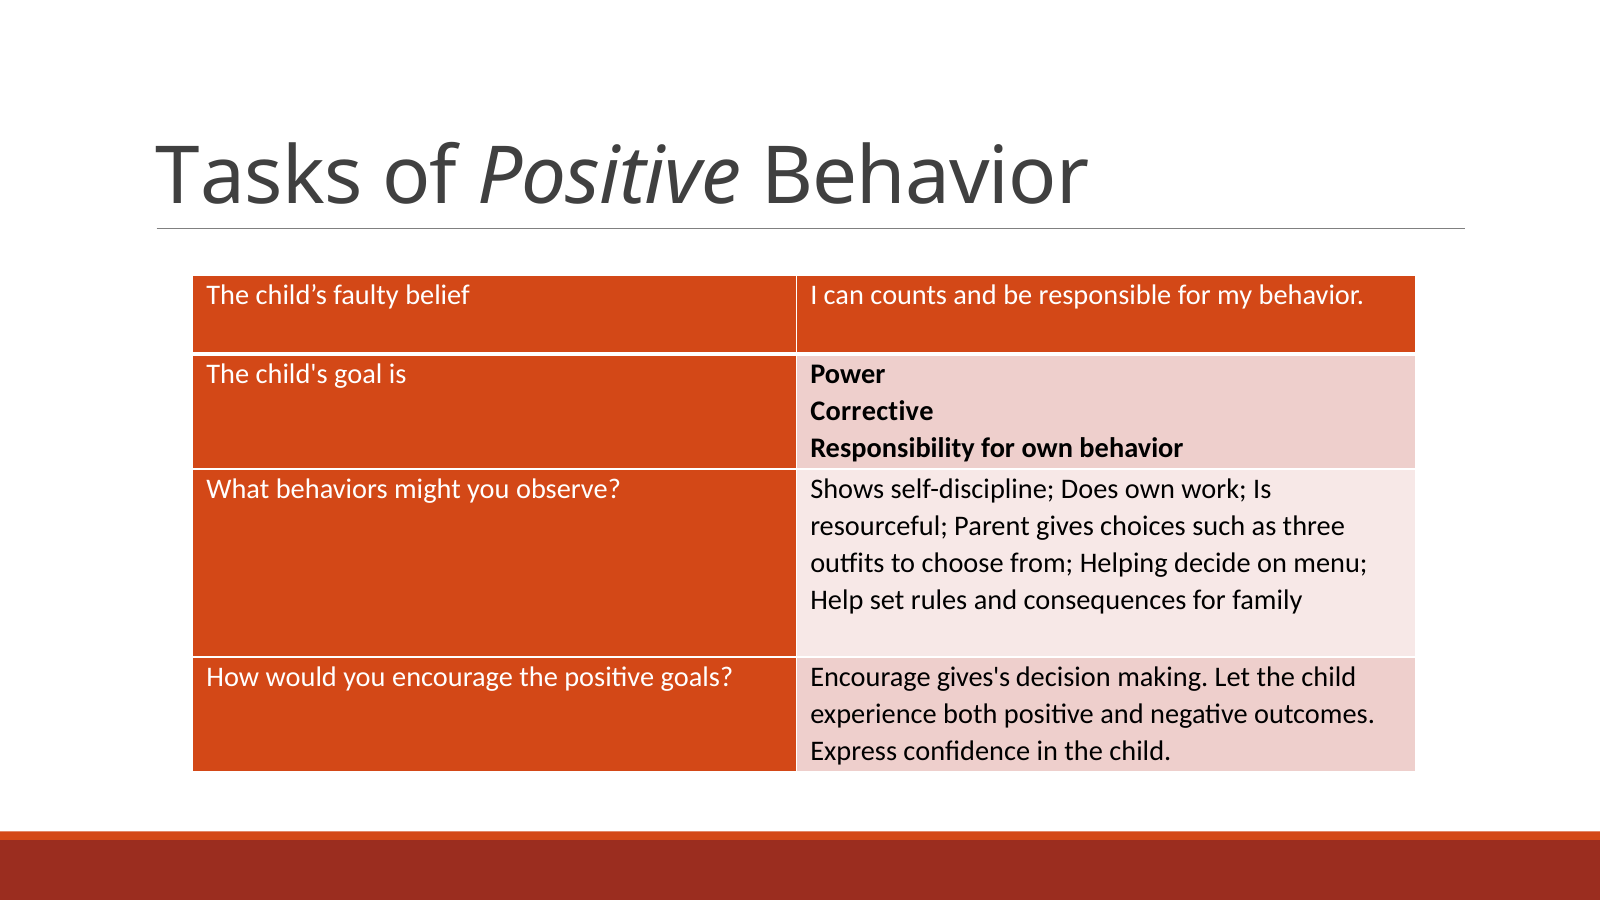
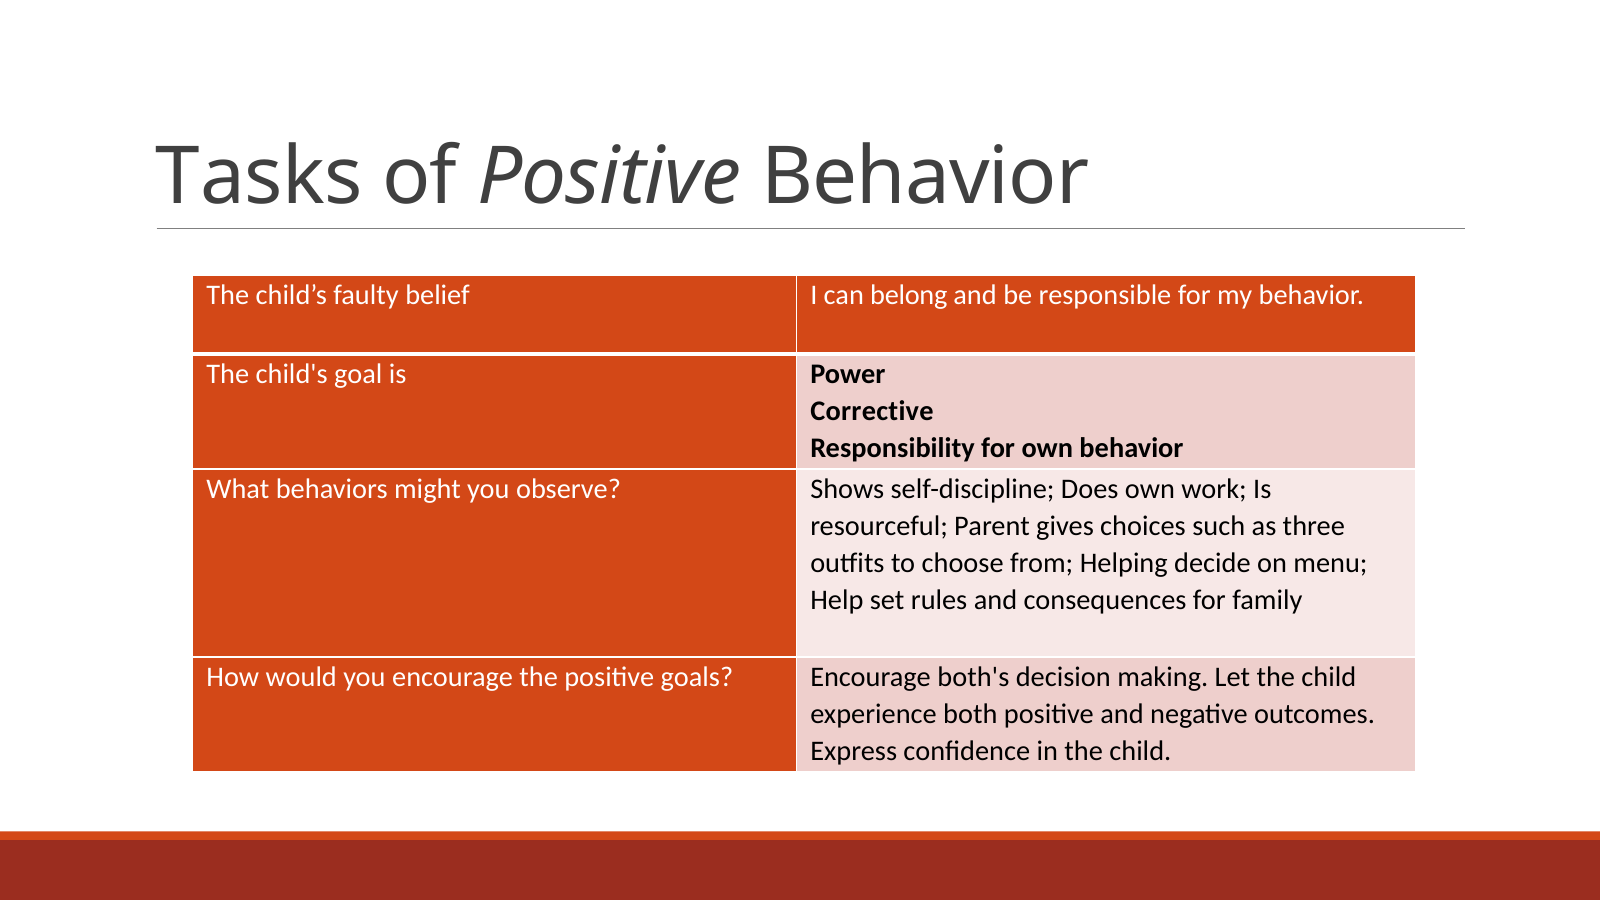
counts: counts -> belong (909, 295)
gives's: gives's -> both's (973, 677)
